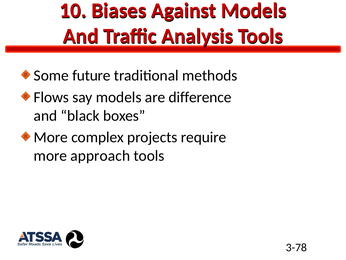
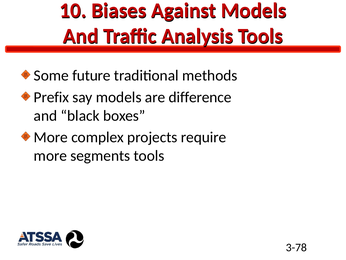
Flows: Flows -> Prefix (51, 97)
approach: approach -> segments (100, 155)
